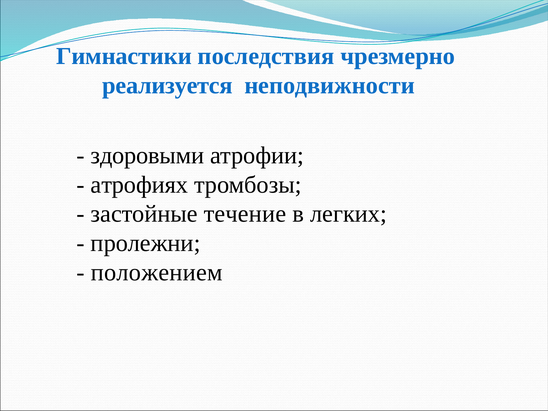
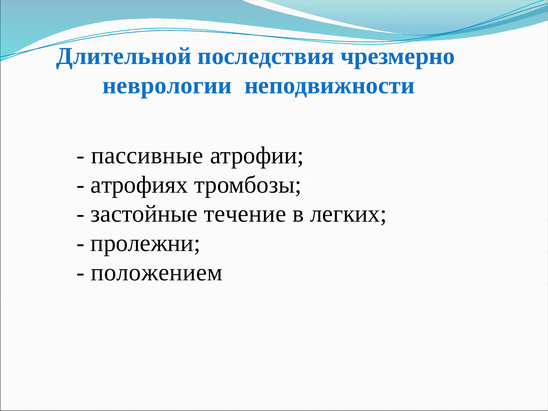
Гимнастики: Гимнастики -> Длительной (124, 56)
реализуется: реализуется -> неврологии (167, 85)
здоровыми: здоровыми -> пассивные (147, 155)
